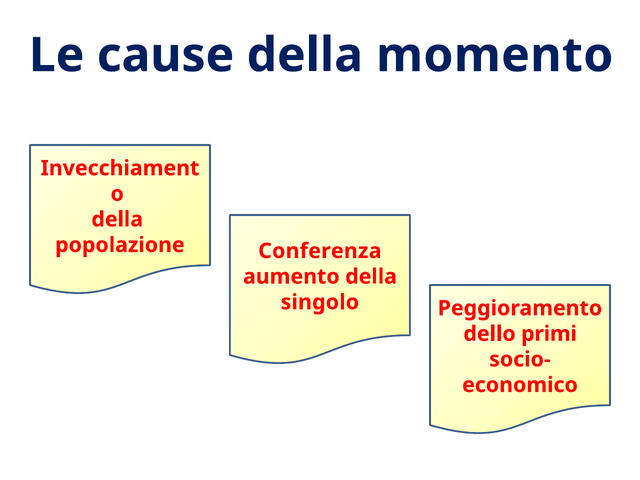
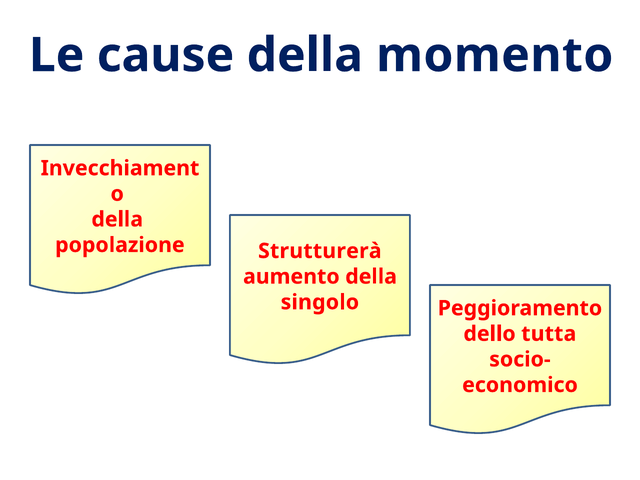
Conferenza: Conferenza -> Strutturerà (320, 251)
primi: primi -> tutta (549, 334)
